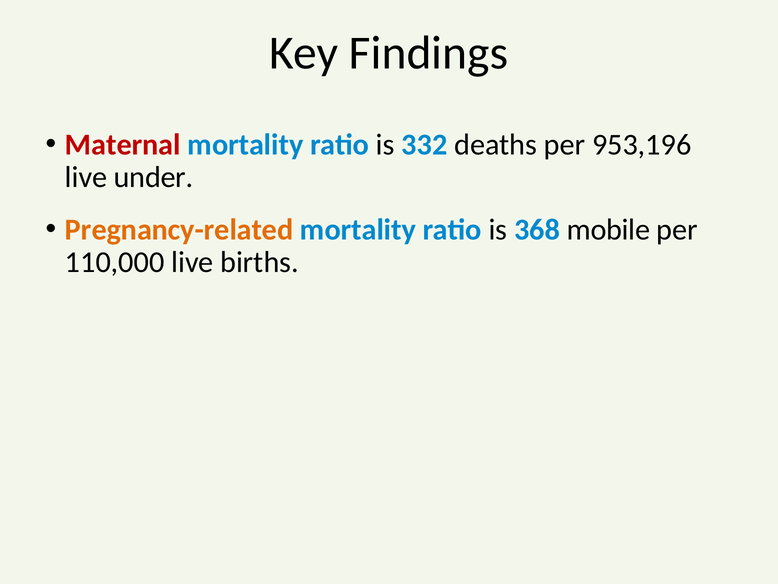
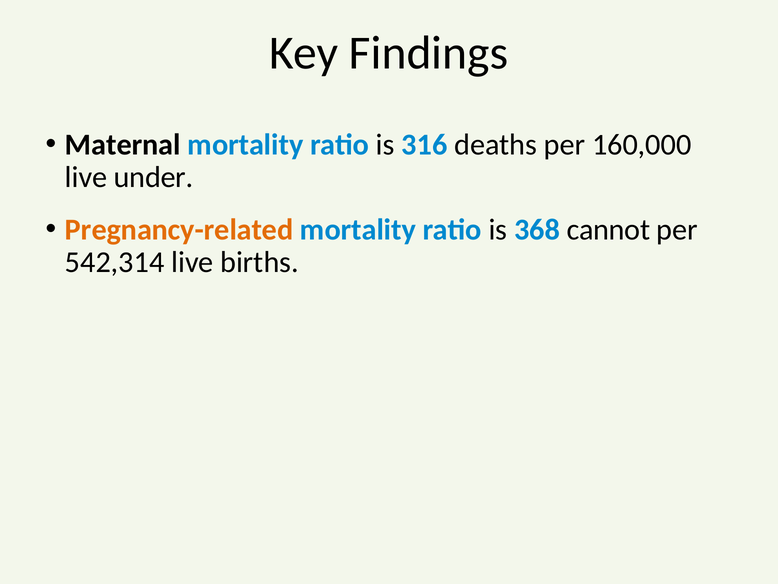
Maternal colour: red -> black (123, 145)
332: 332 -> 316 (424, 145)
953,196: 953,196 -> 160,000 (642, 145)
mobile: mobile -> cannot (608, 229)
110,000: 110,000 -> 542,314 (115, 262)
